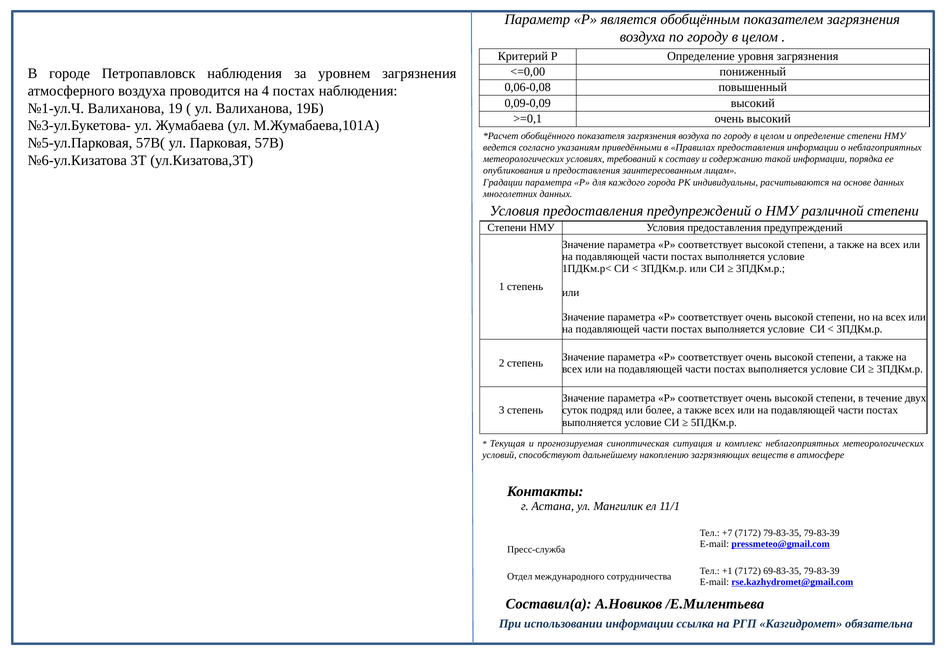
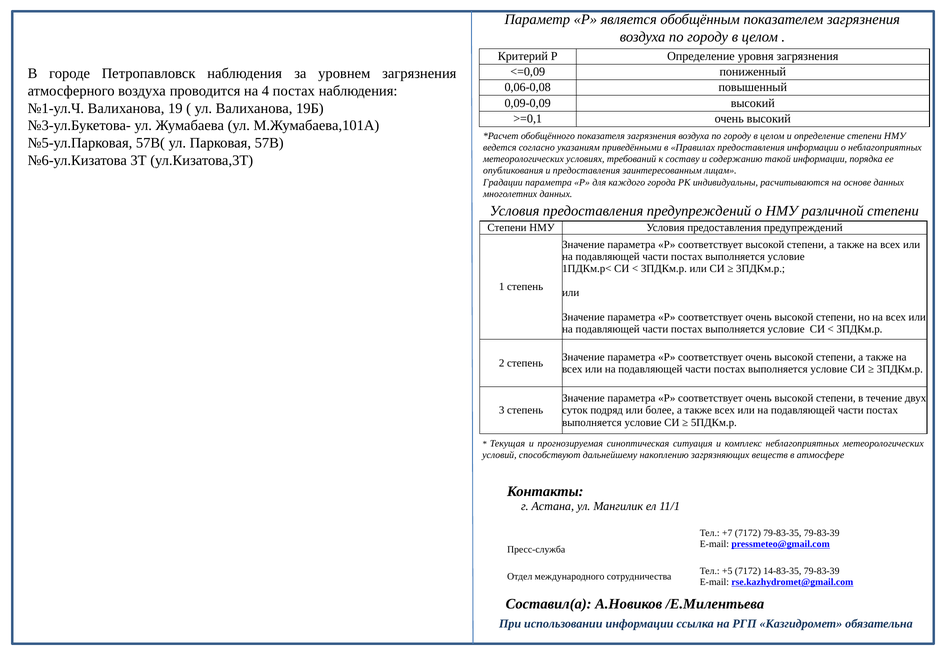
<=0,00: <=0,00 -> <=0,09 (528, 72)
+1: +1 -> +5 (727, 571)
69-83-35: 69-83-35 -> 14-83-35 (782, 571)
